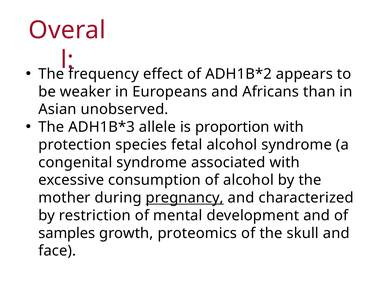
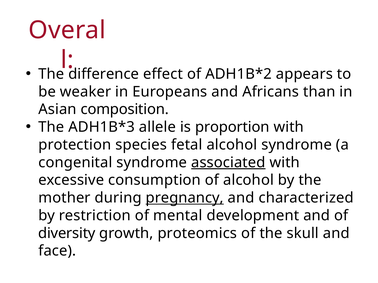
frequency: frequency -> difference (104, 74)
unobserved: unobserved -> composition (125, 110)
associated underline: none -> present (228, 163)
samples: samples -> diversity (67, 234)
